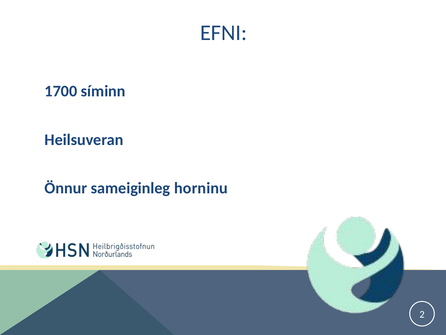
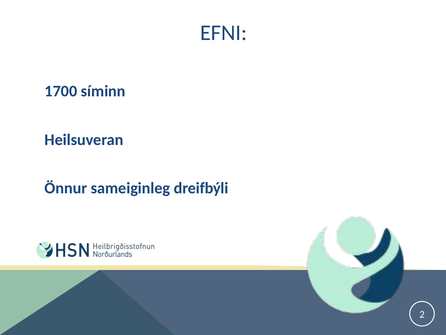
horninu: horninu -> dreifbýli (201, 188)
